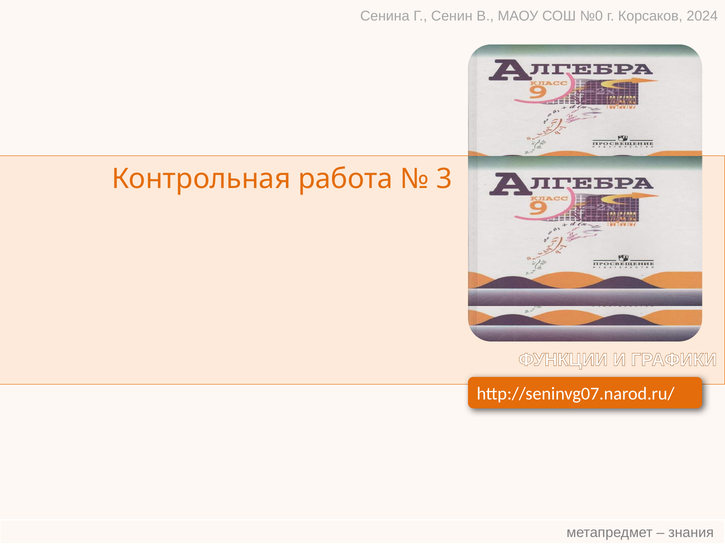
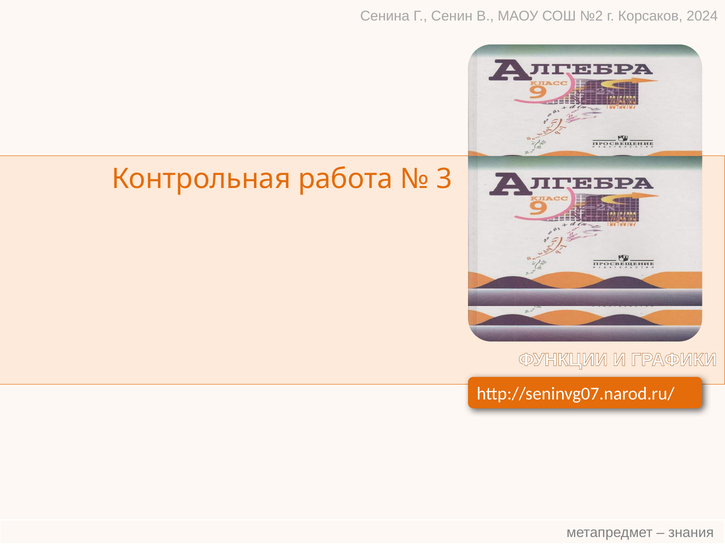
№0: №0 -> №2 (591, 16)
